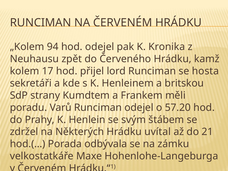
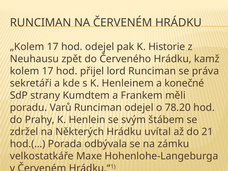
„Kolem 94: 94 -> 17 (53, 47)
Kronika: Kronika -> Historie (167, 47)
hosta: hosta -> práva (205, 71)
britskou: britskou -> konečné (184, 83)
57.20: 57.20 -> 78.20 (178, 107)
